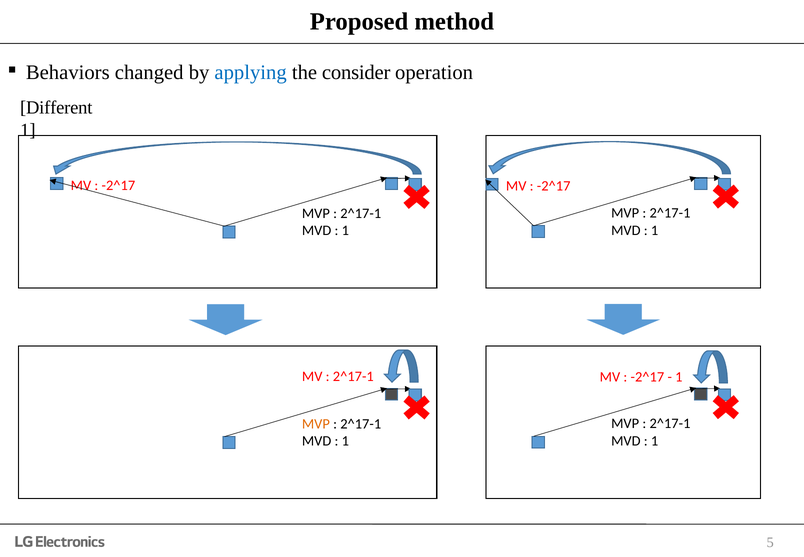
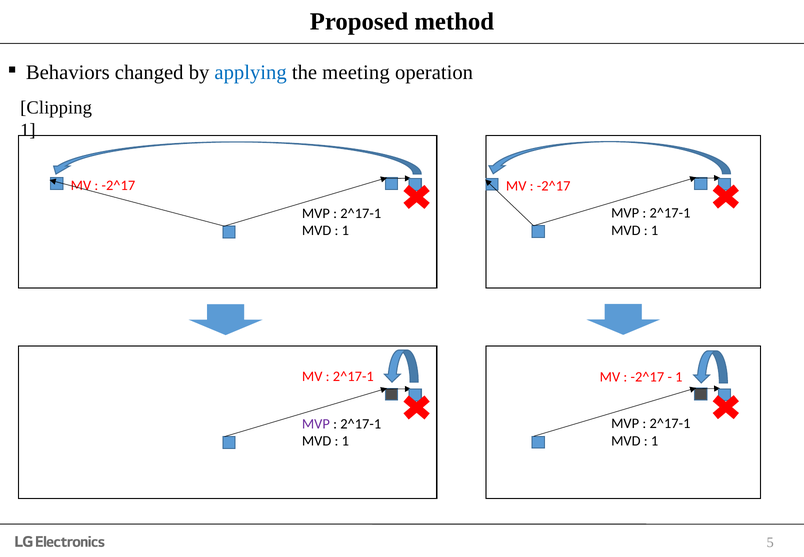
consider: consider -> meeting (356, 72)
Different: Different -> Clipping (56, 108)
MVP colour: orange -> purple (316, 423)
